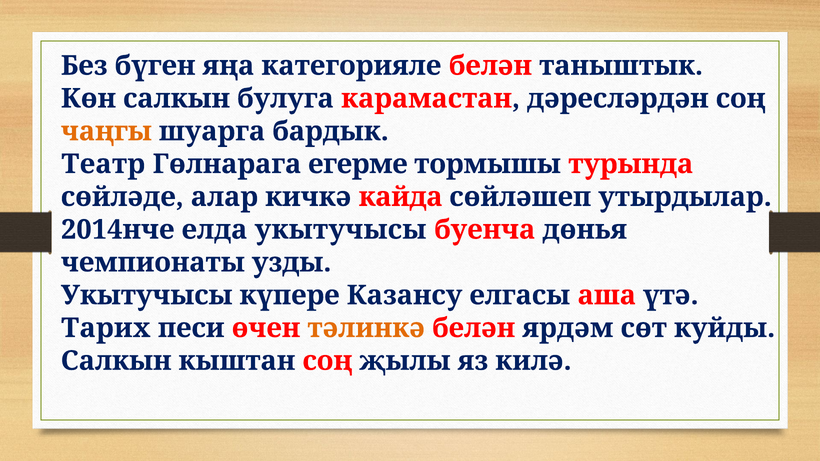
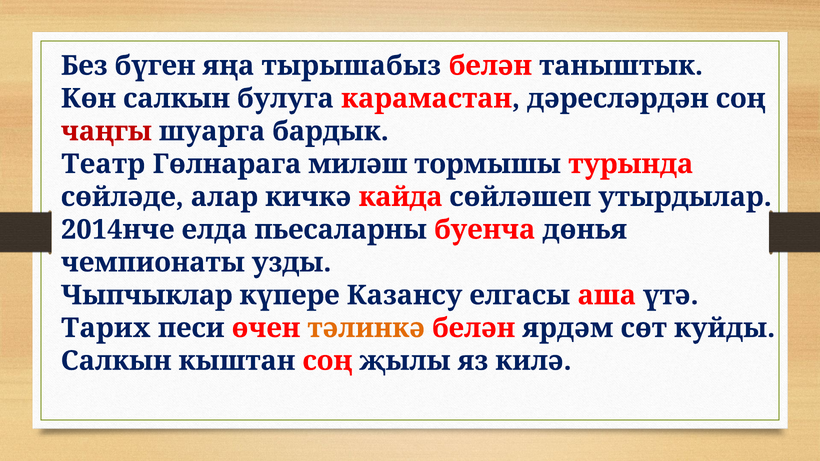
категорияле: категорияле -> тырышабыз (351, 66)
чаңгы colour: orange -> red (106, 131)
егерме: егерме -> миләш (358, 164)
елда укытучысы: укытучысы -> пьесаларны (341, 230)
Укытучысы: Укытучысы -> Чыпчыклар (147, 295)
